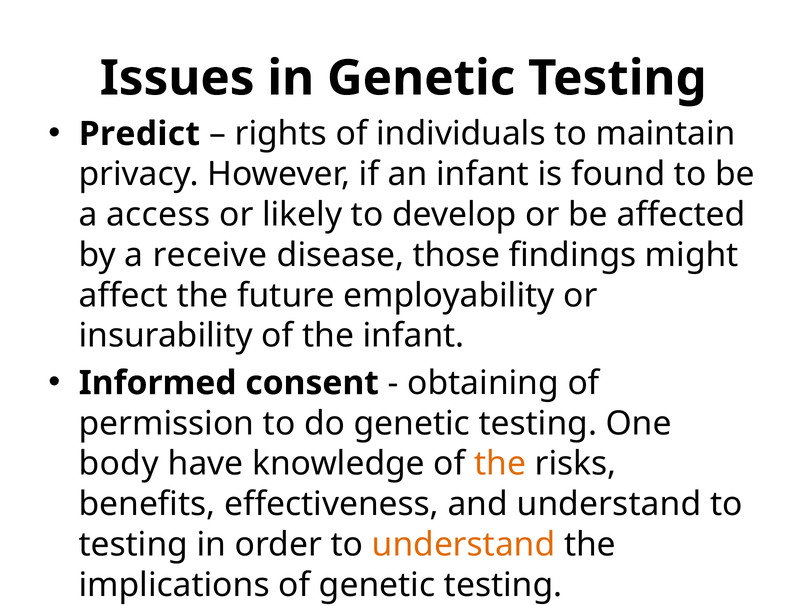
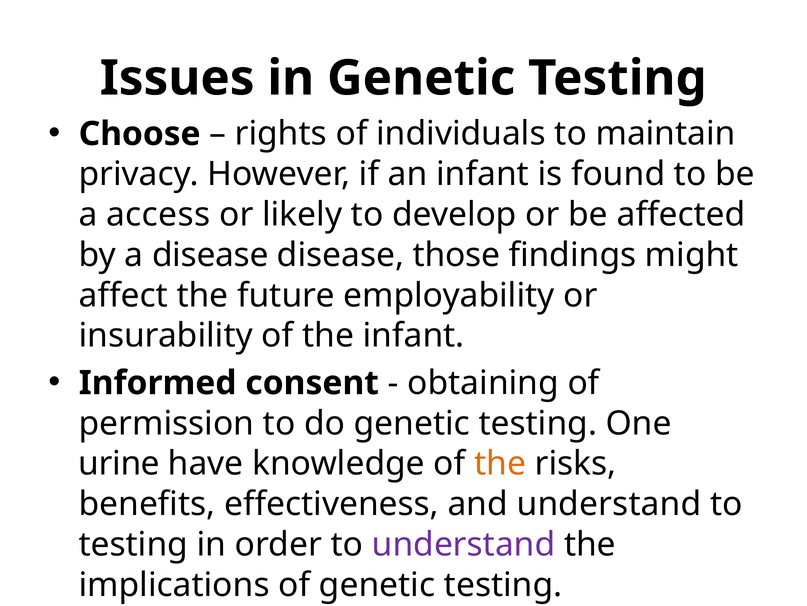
Predict: Predict -> Choose (140, 134)
a receive: receive -> disease (210, 255)
body: body -> urine (119, 463)
understand colour: orange -> purple (464, 544)
